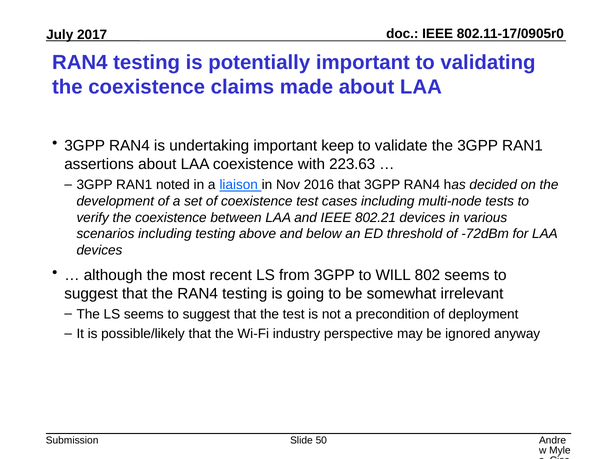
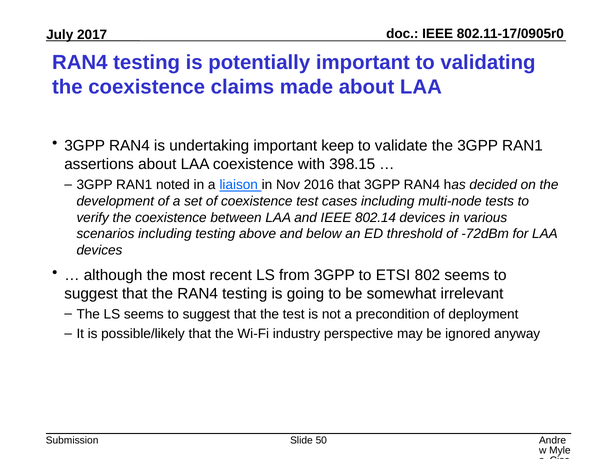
223.63: 223.63 -> 398.15 (352, 164)
802.21: 802.21 -> 802.14 (376, 218)
WILL: WILL -> ETSI (393, 275)
